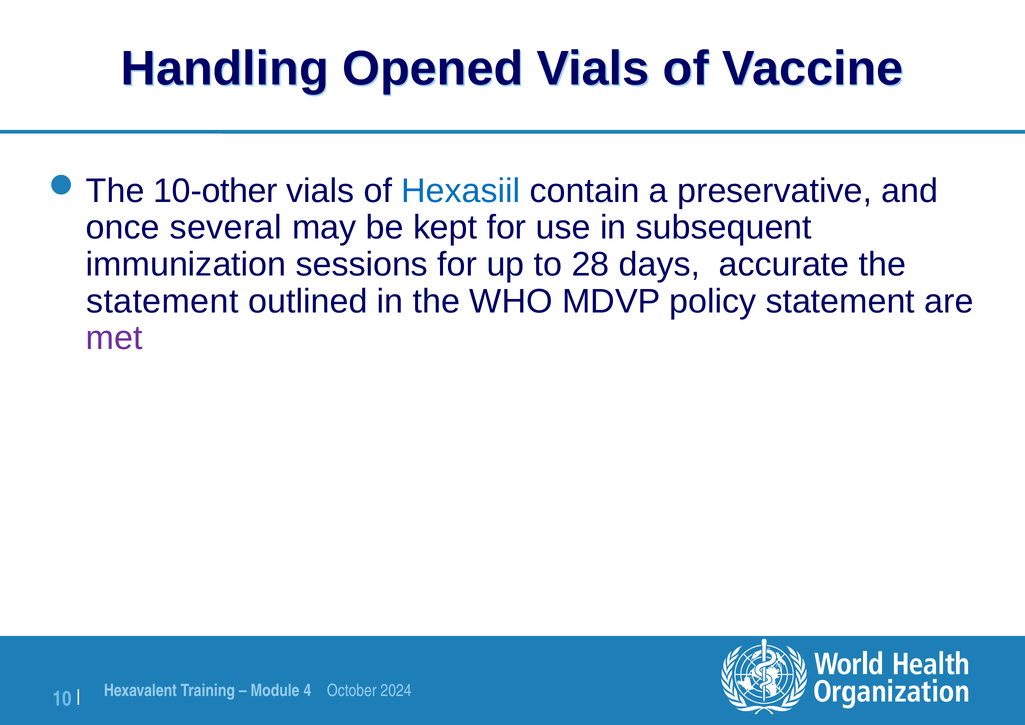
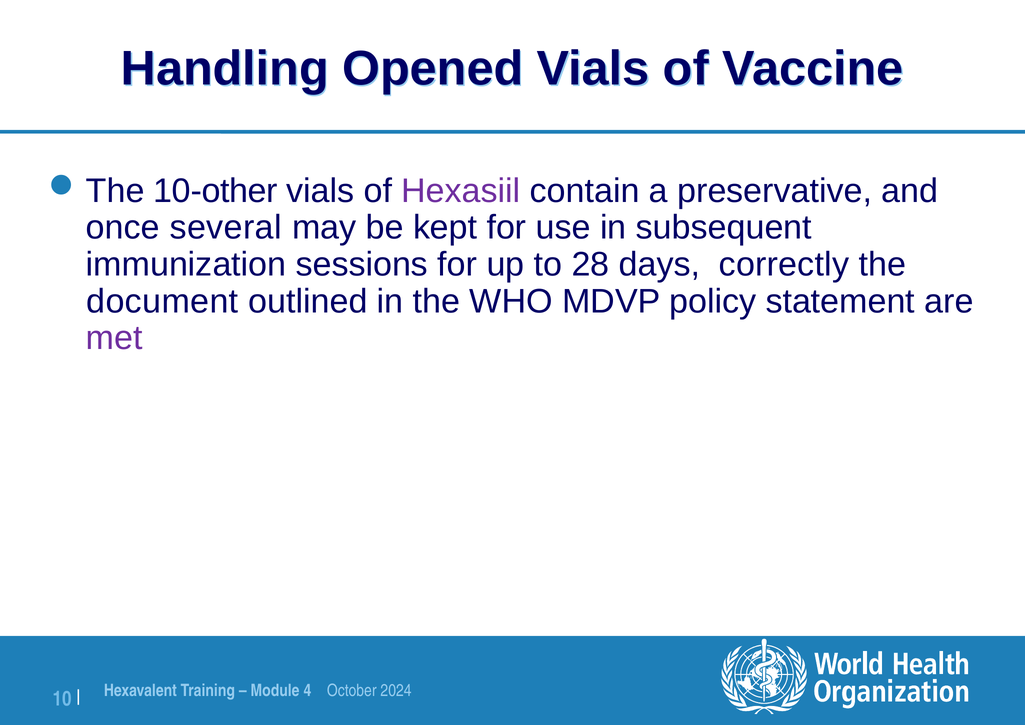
Hexasiil colour: blue -> purple (461, 191)
accurate: accurate -> correctly (784, 264)
statement: statement -> document (162, 301)
